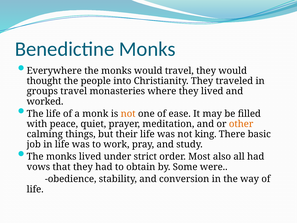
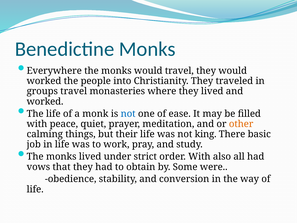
thought: thought -> worked (44, 81)
not colour: orange -> blue (128, 114)
order Most: Most -> With (199, 156)
